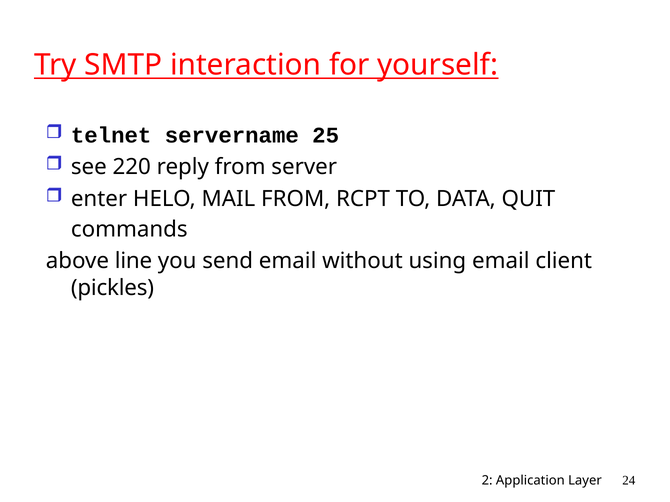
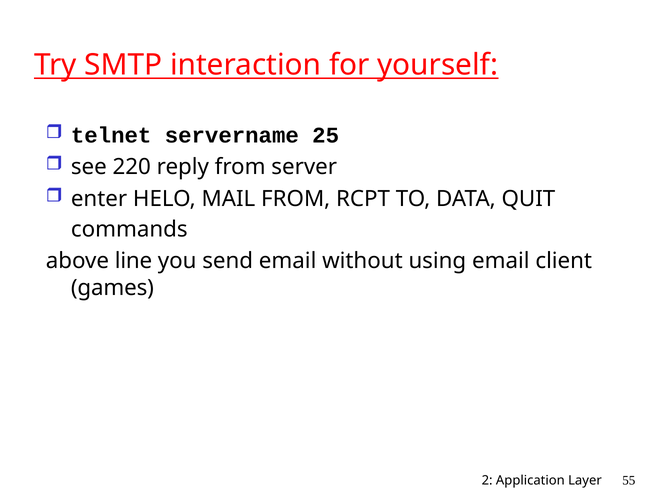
pickles: pickles -> games (112, 288)
24: 24 -> 55 (629, 481)
